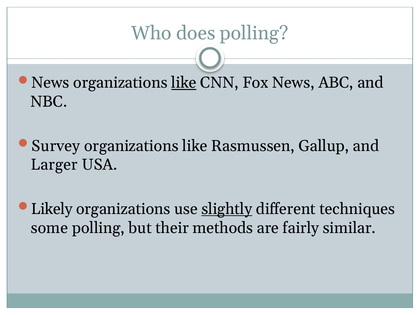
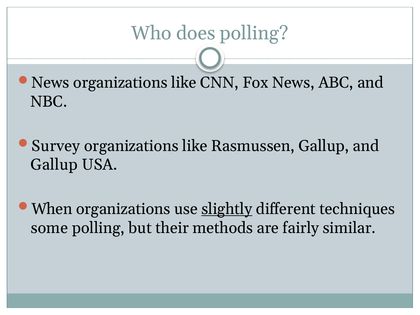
like underline: present -> none (184, 83)
Larger: Larger -> Gallup (54, 165)
Likely: Likely -> When (52, 209)
